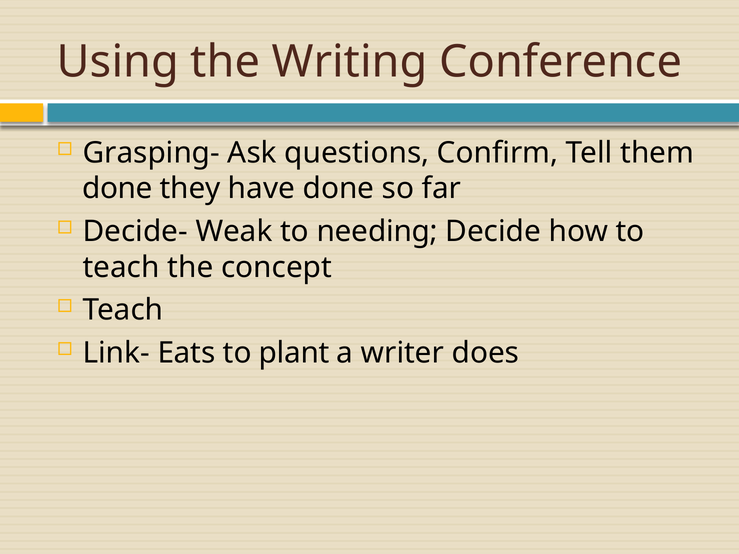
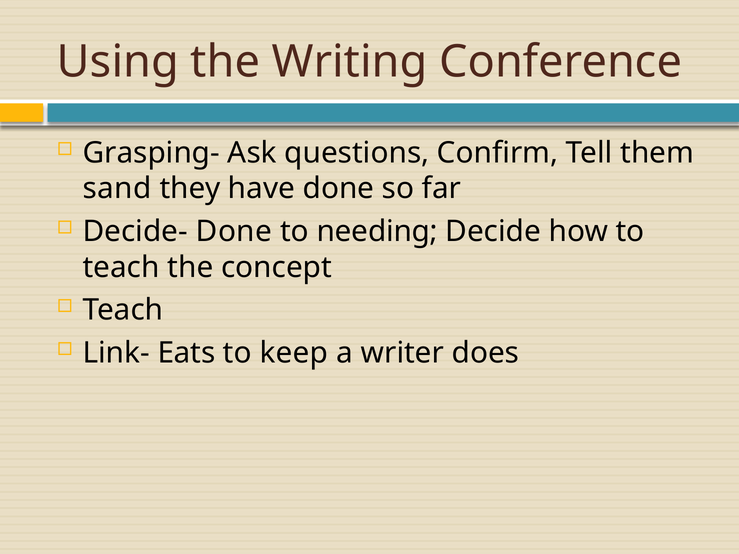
done: done -> sand (117, 189)
Decide- Weak: Weak -> Done (234, 232)
plant: plant -> keep (294, 353)
